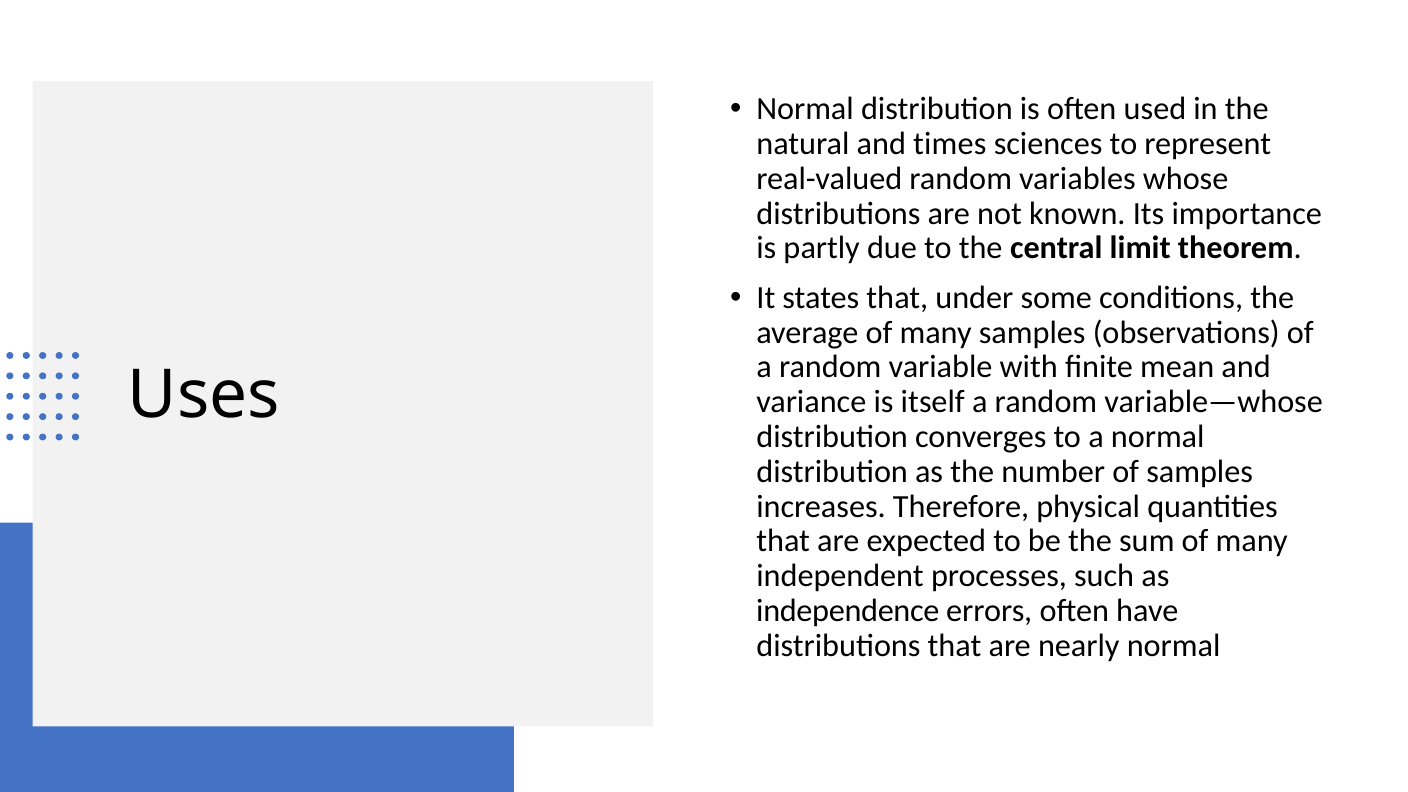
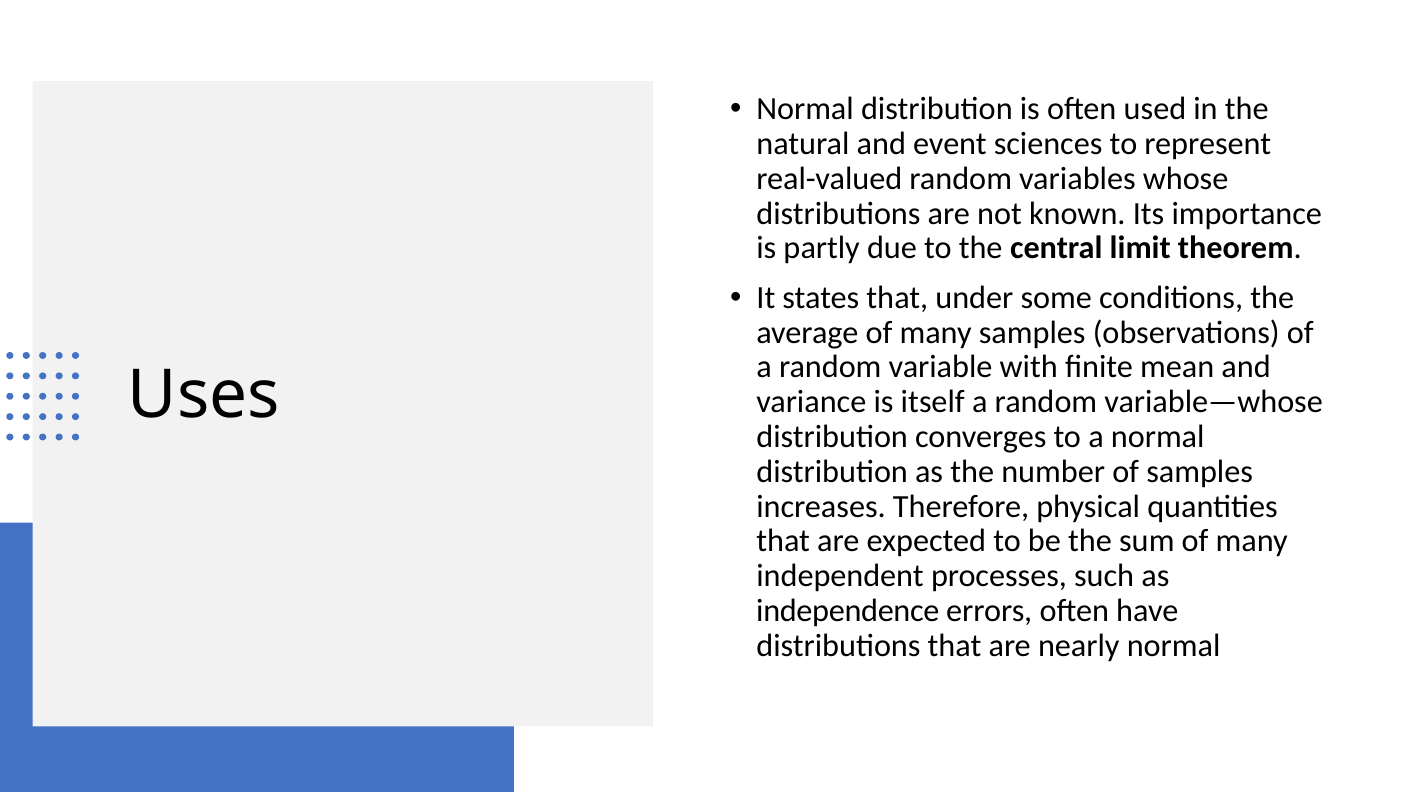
times: times -> event (950, 144)
